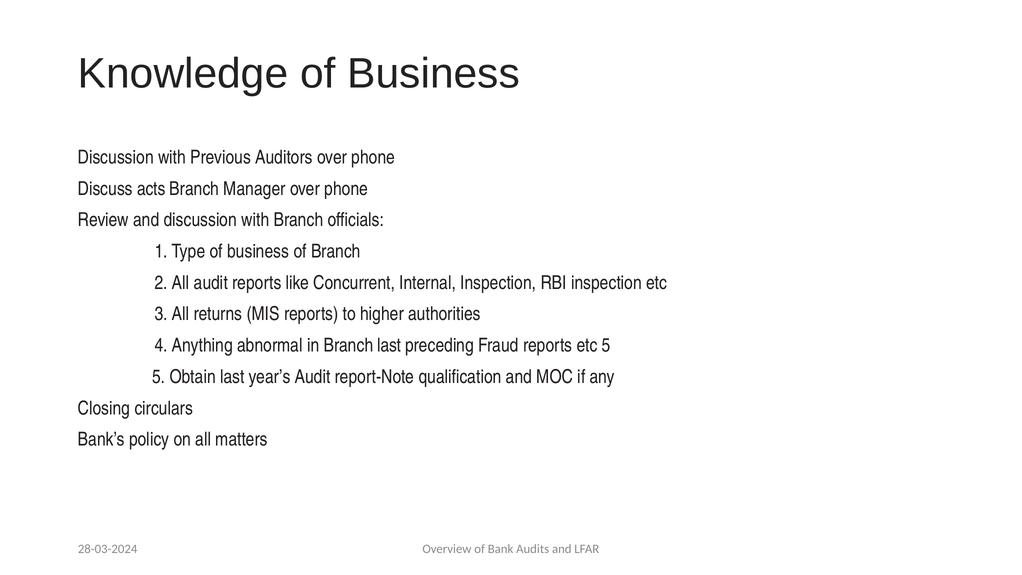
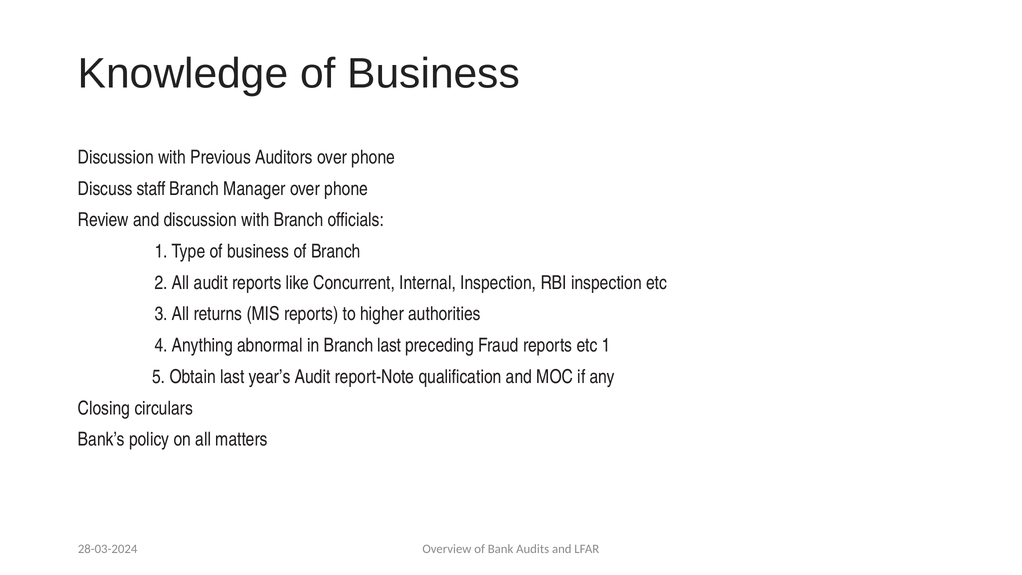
acts: acts -> staff (151, 189)
etc 5: 5 -> 1 (606, 345)
